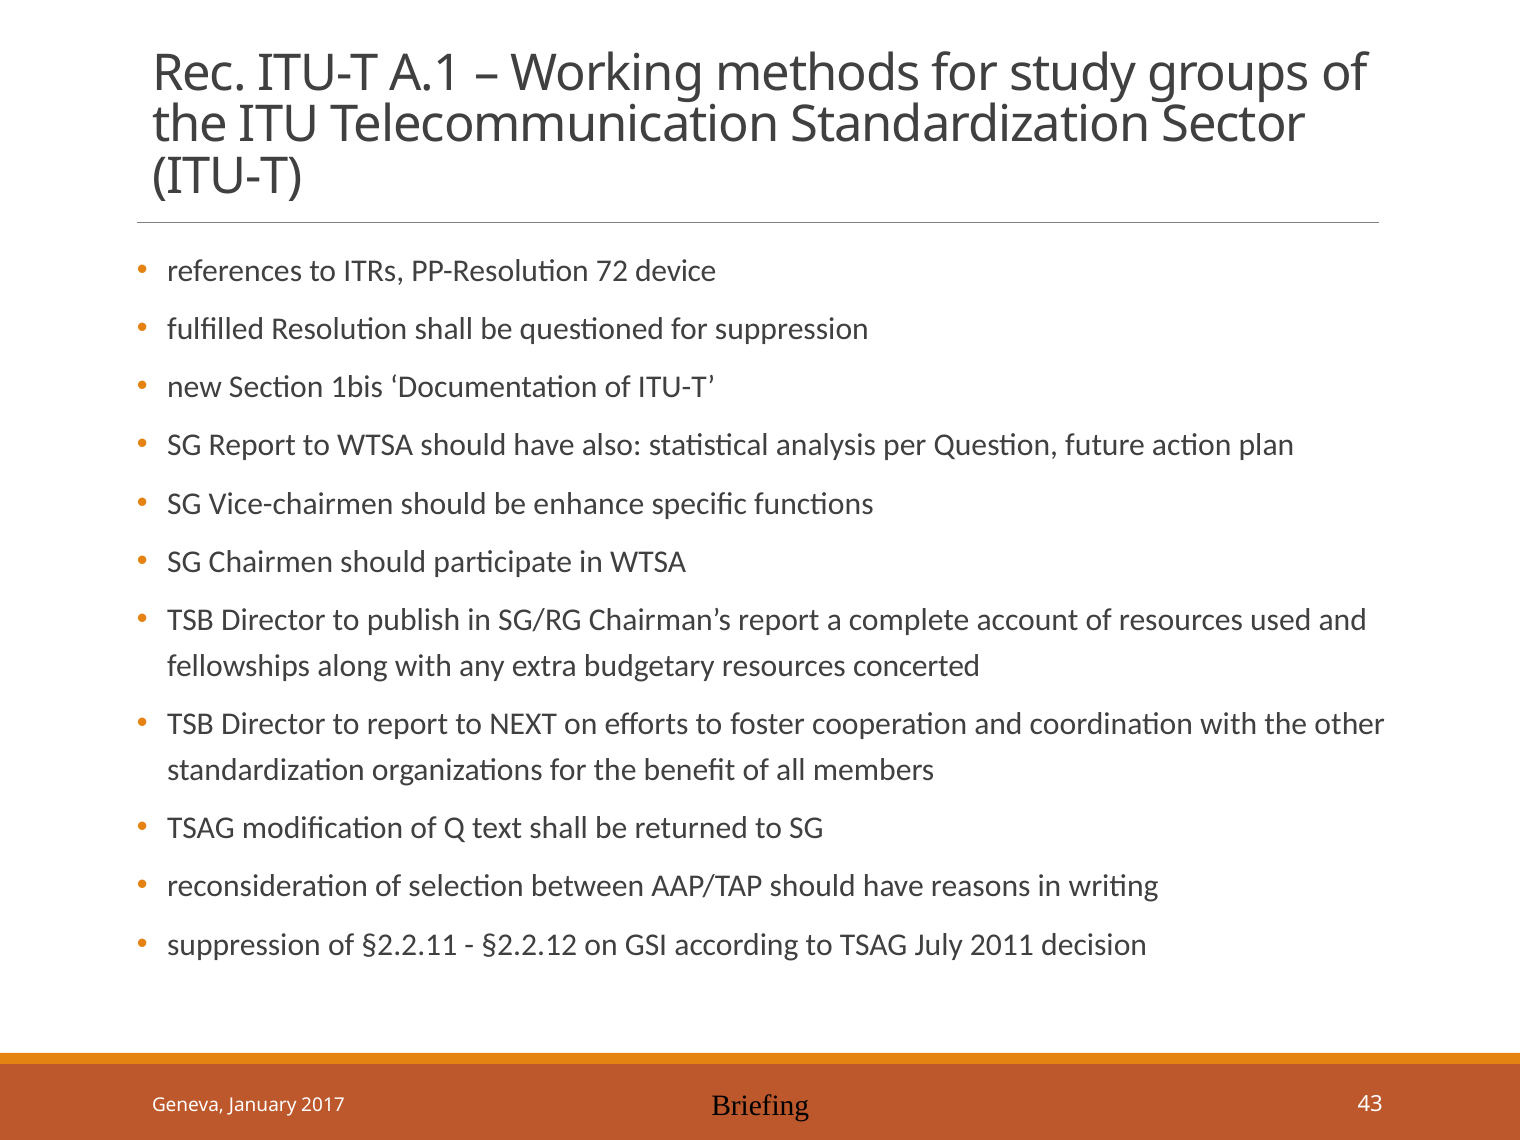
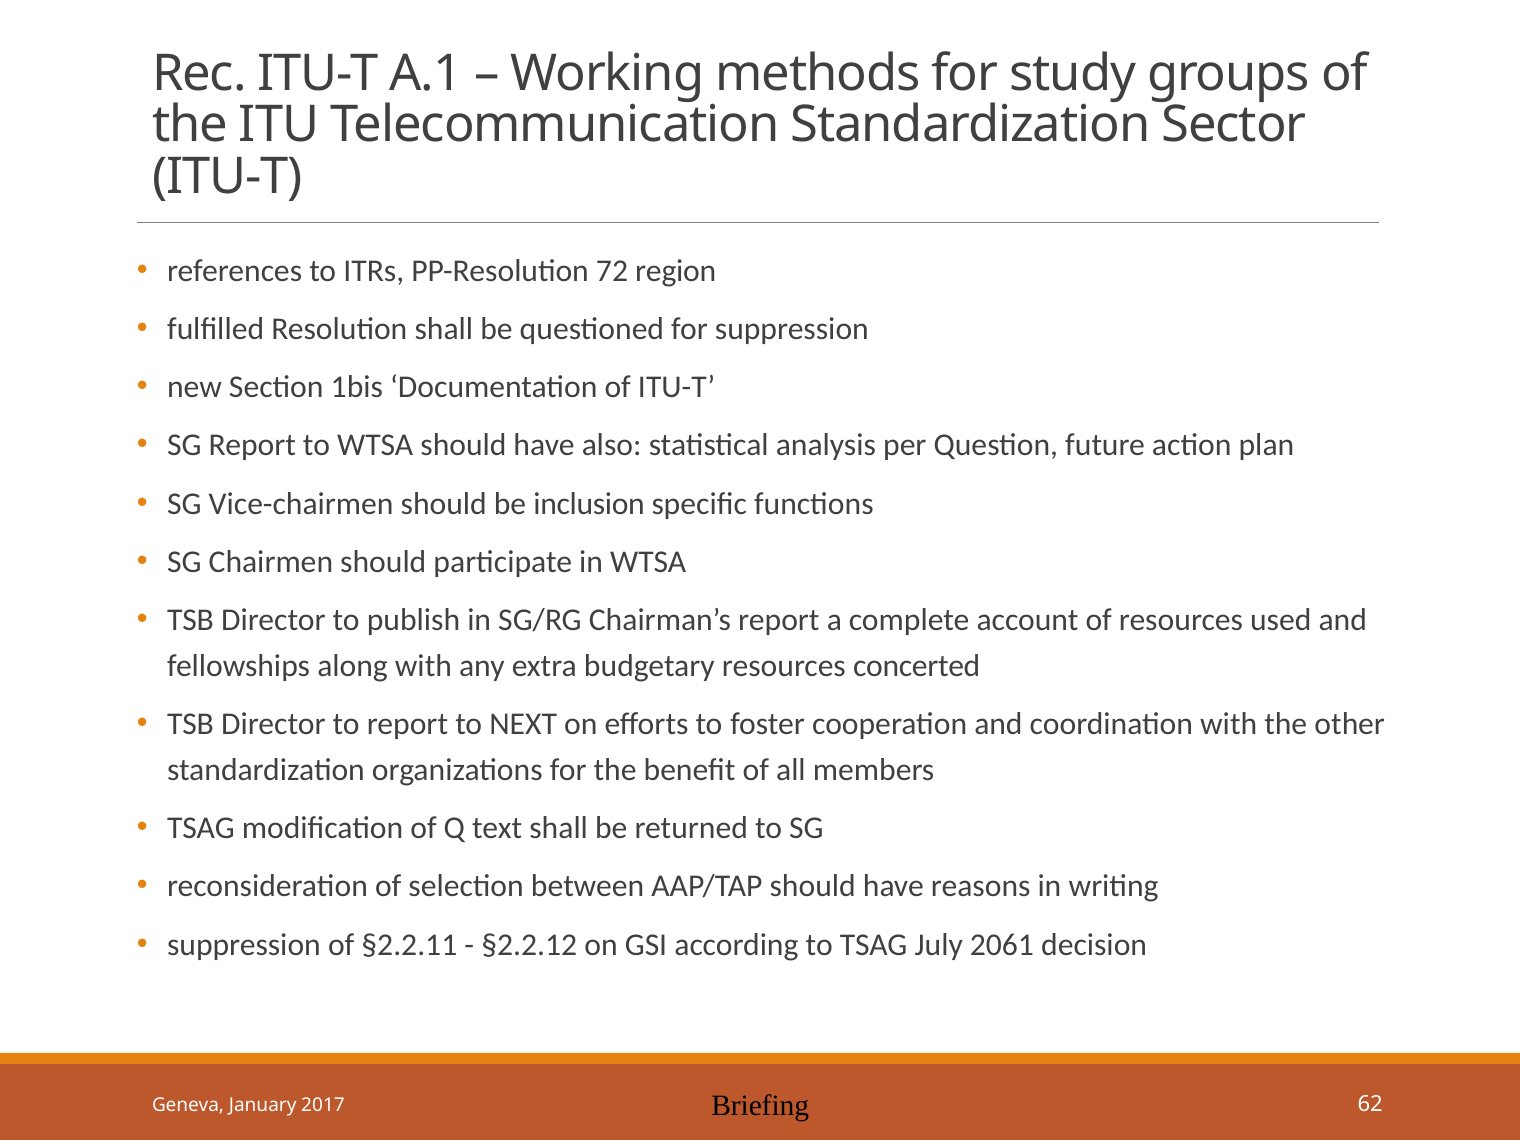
device: device -> region (676, 271)
enhance: enhance -> inclusion (589, 504)
2011: 2011 -> 2061 (1002, 945)
43: 43 -> 62 (1370, 1104)
